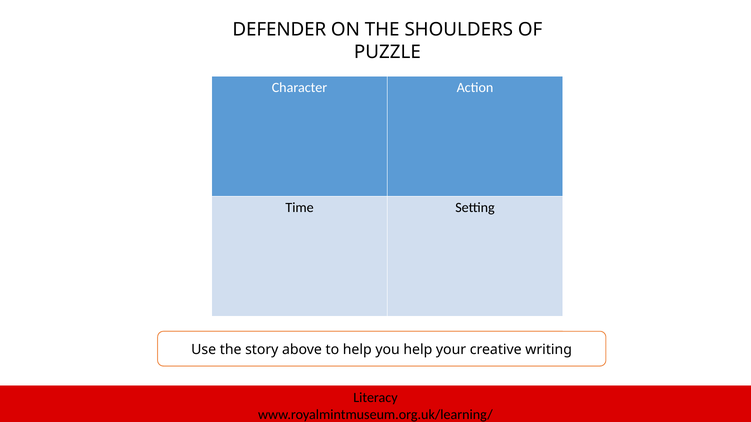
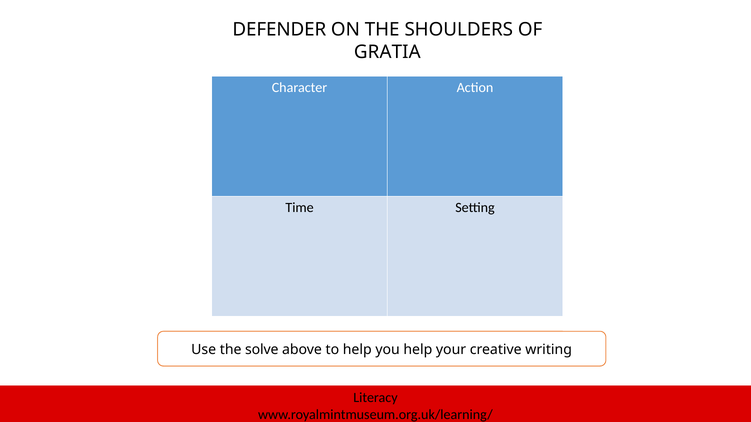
PUZZLE: PUZZLE -> GRATIA (387, 52)
story: story -> solve (262, 350)
